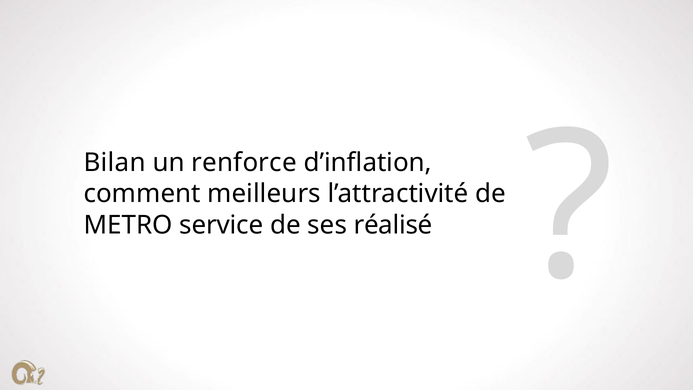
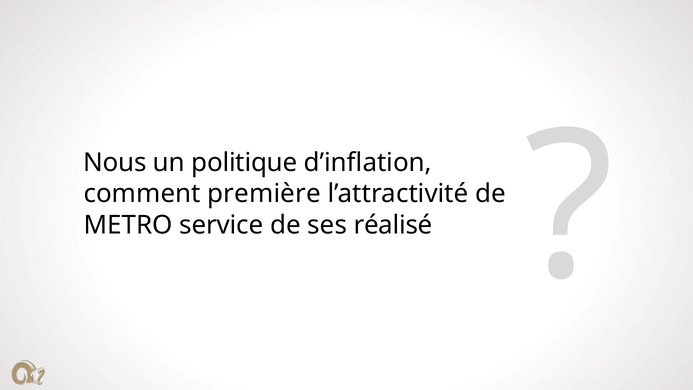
Bilan: Bilan -> Nous (115, 163)
renforce: renforce -> politique (244, 163)
meilleurs: meilleurs -> première (264, 194)
